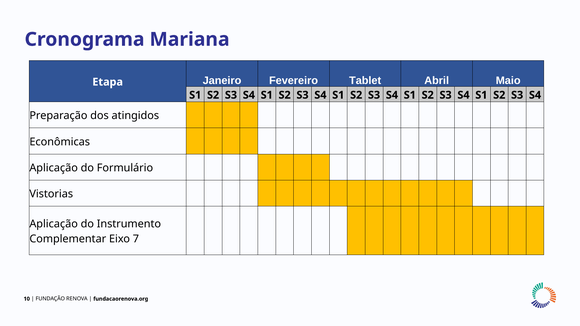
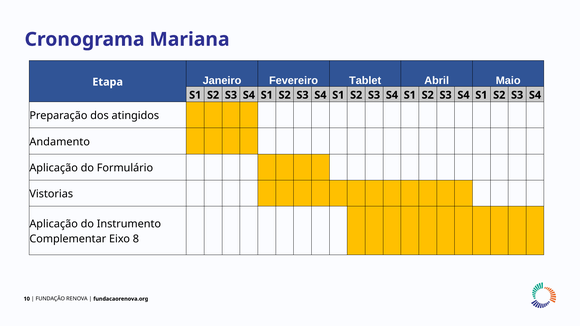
Econômicas: Econômicas -> Andamento (60, 142)
7: 7 -> 8 (136, 239)
